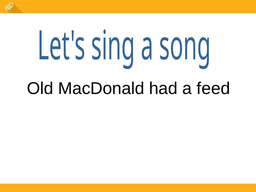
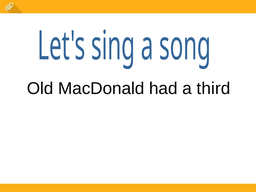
feed: feed -> third (213, 89)
